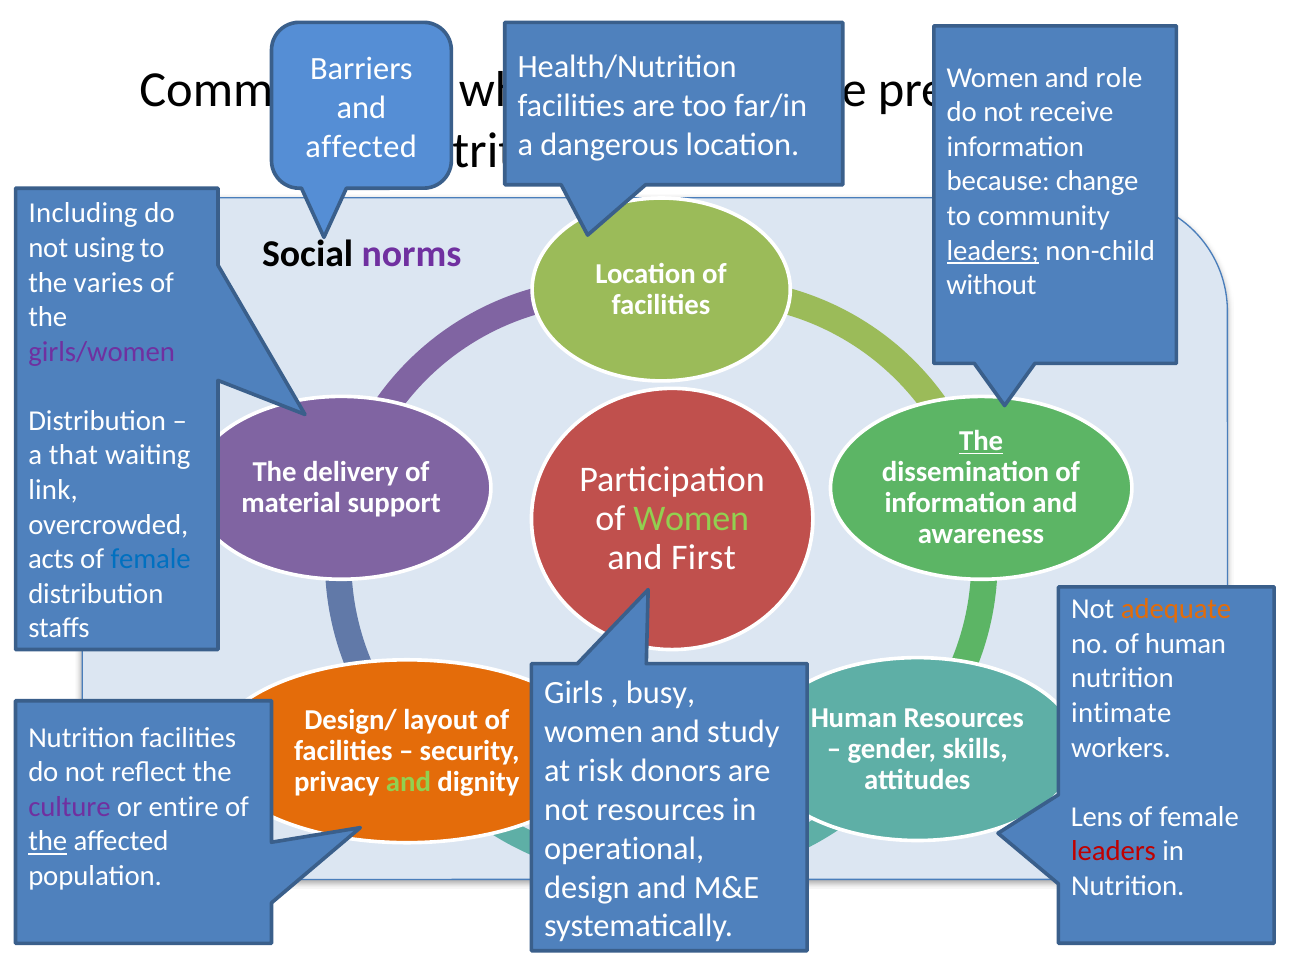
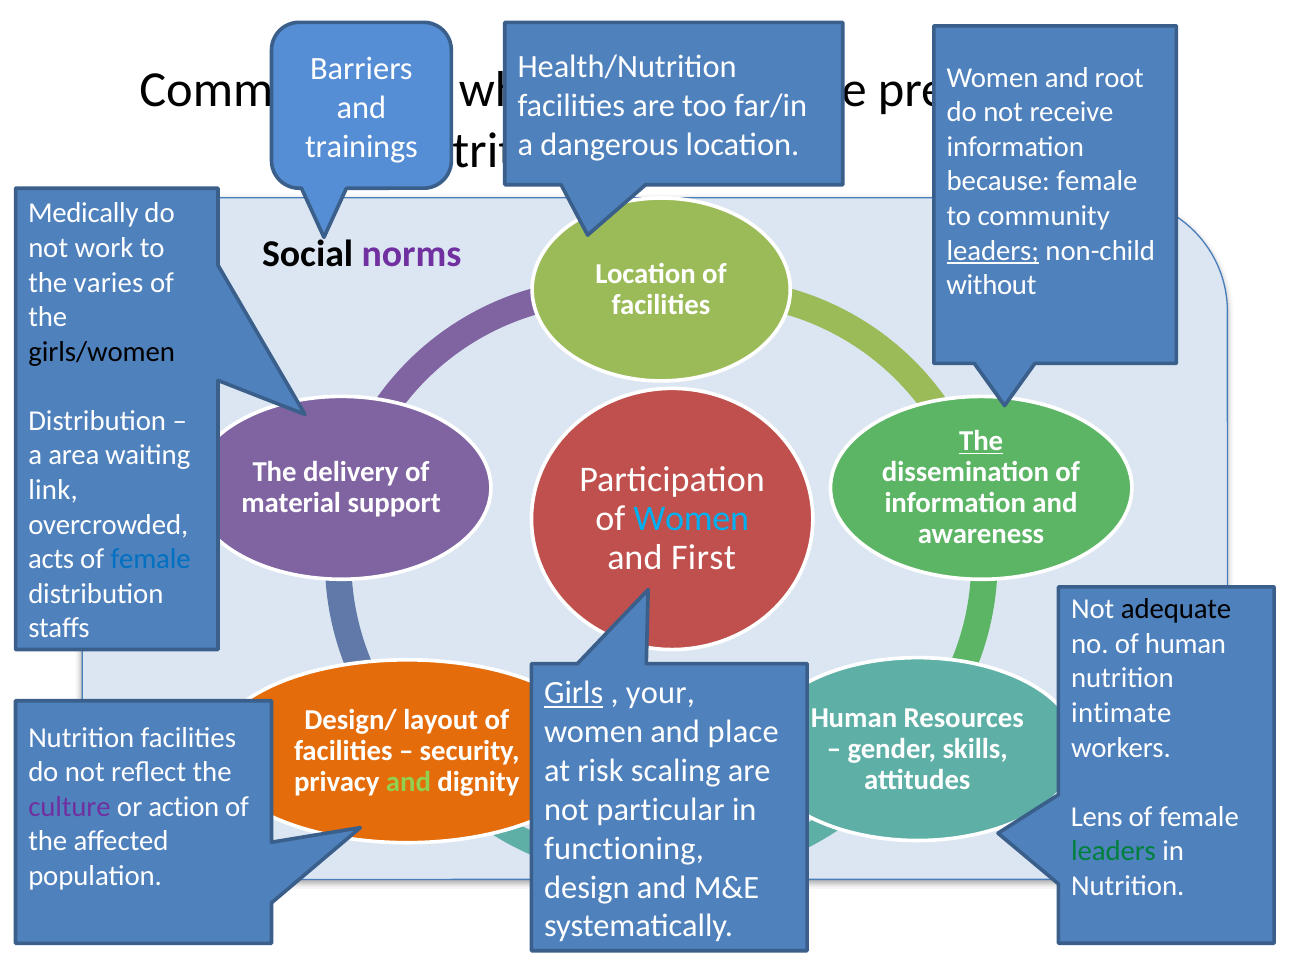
role: role -> root (1119, 78)
affected: affected -> trainings (361, 146)
because change: change -> female (1097, 181)
Including: Including -> Medically (83, 213)
using: using -> work (104, 248)
girls/women colour: purple -> black (102, 352)
that: that -> area (74, 455)
Women colour: light green -> light blue (691, 519)
adequate colour: orange -> black (1176, 609)
Girls underline: none -> present (574, 693)
busy: busy -> your (660, 693)
study: study -> place (743, 731)
donors: donors -> scaling (676, 770)
entire: entire -> action (184, 807)
not resources: resources -> particular (661, 809)
the underline: present -> none (48, 841)
operational: operational -> functioning (624, 848)
leaders colour: red -> green (1114, 851)
